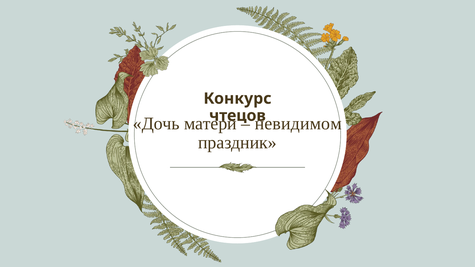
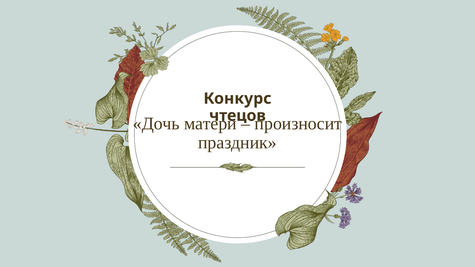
невидимом: невидимом -> произносит (298, 124)
